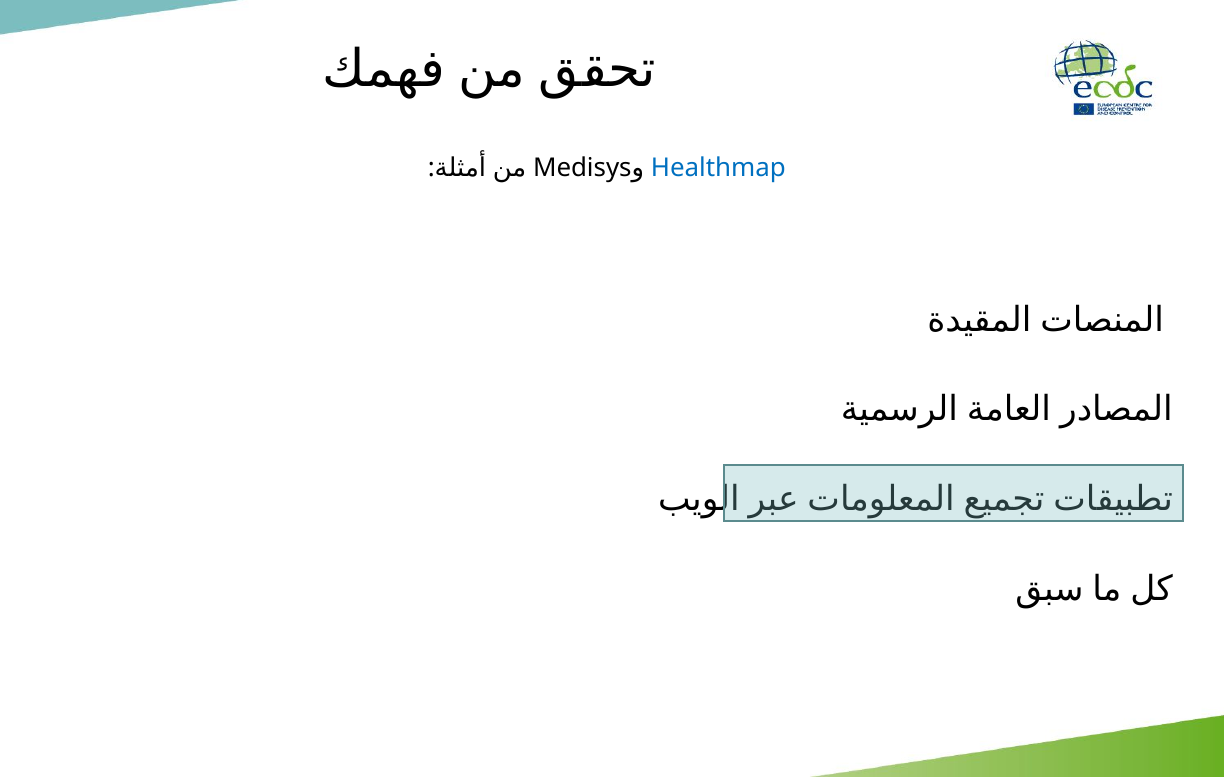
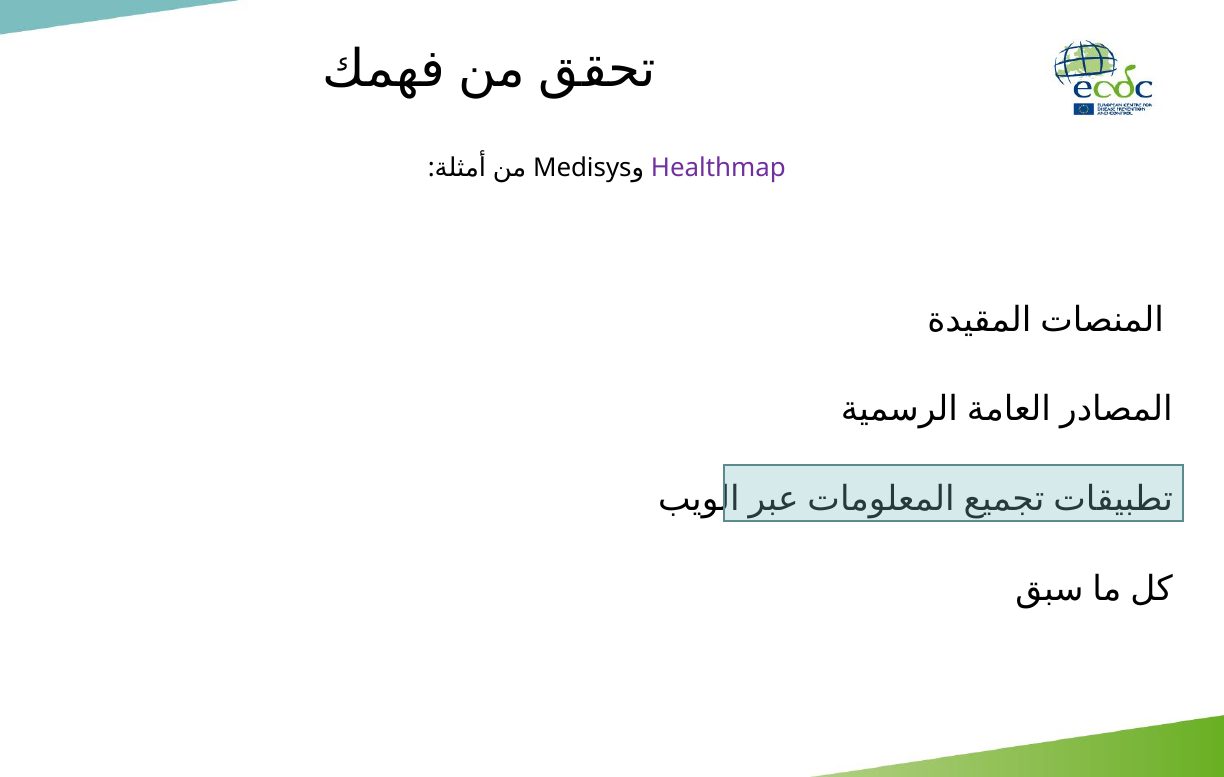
Healthmap colour: blue -> purple (718, 168)
